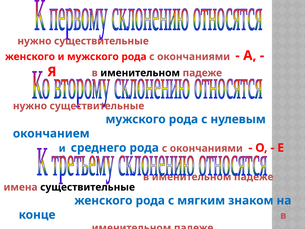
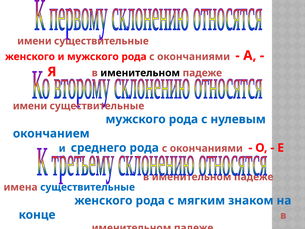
нужно: нужно -> имени (34, 41)
нужно: нужно -> имени (30, 106)
существительные colour: black -> blue (88, 187)
